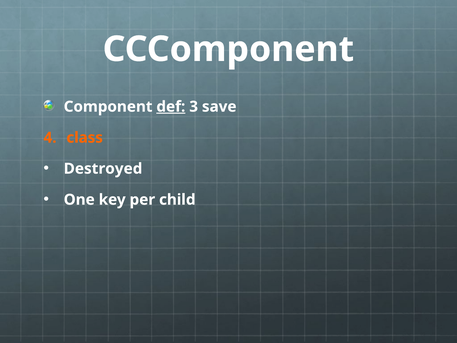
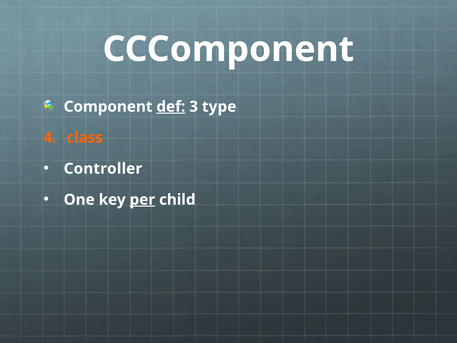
save: save -> type (219, 107)
Destroyed: Destroyed -> Controller (103, 169)
per underline: none -> present (142, 200)
